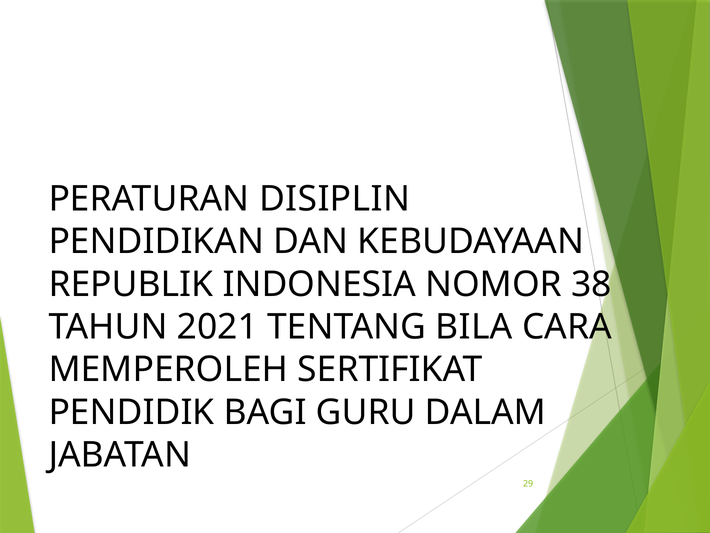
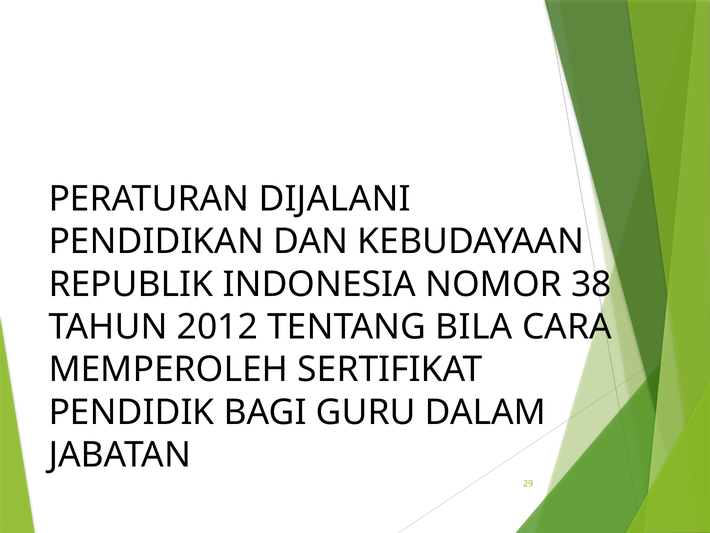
DISIPLIN: DISIPLIN -> DIJALANI (335, 199)
2021: 2021 -> 2012 (217, 327)
